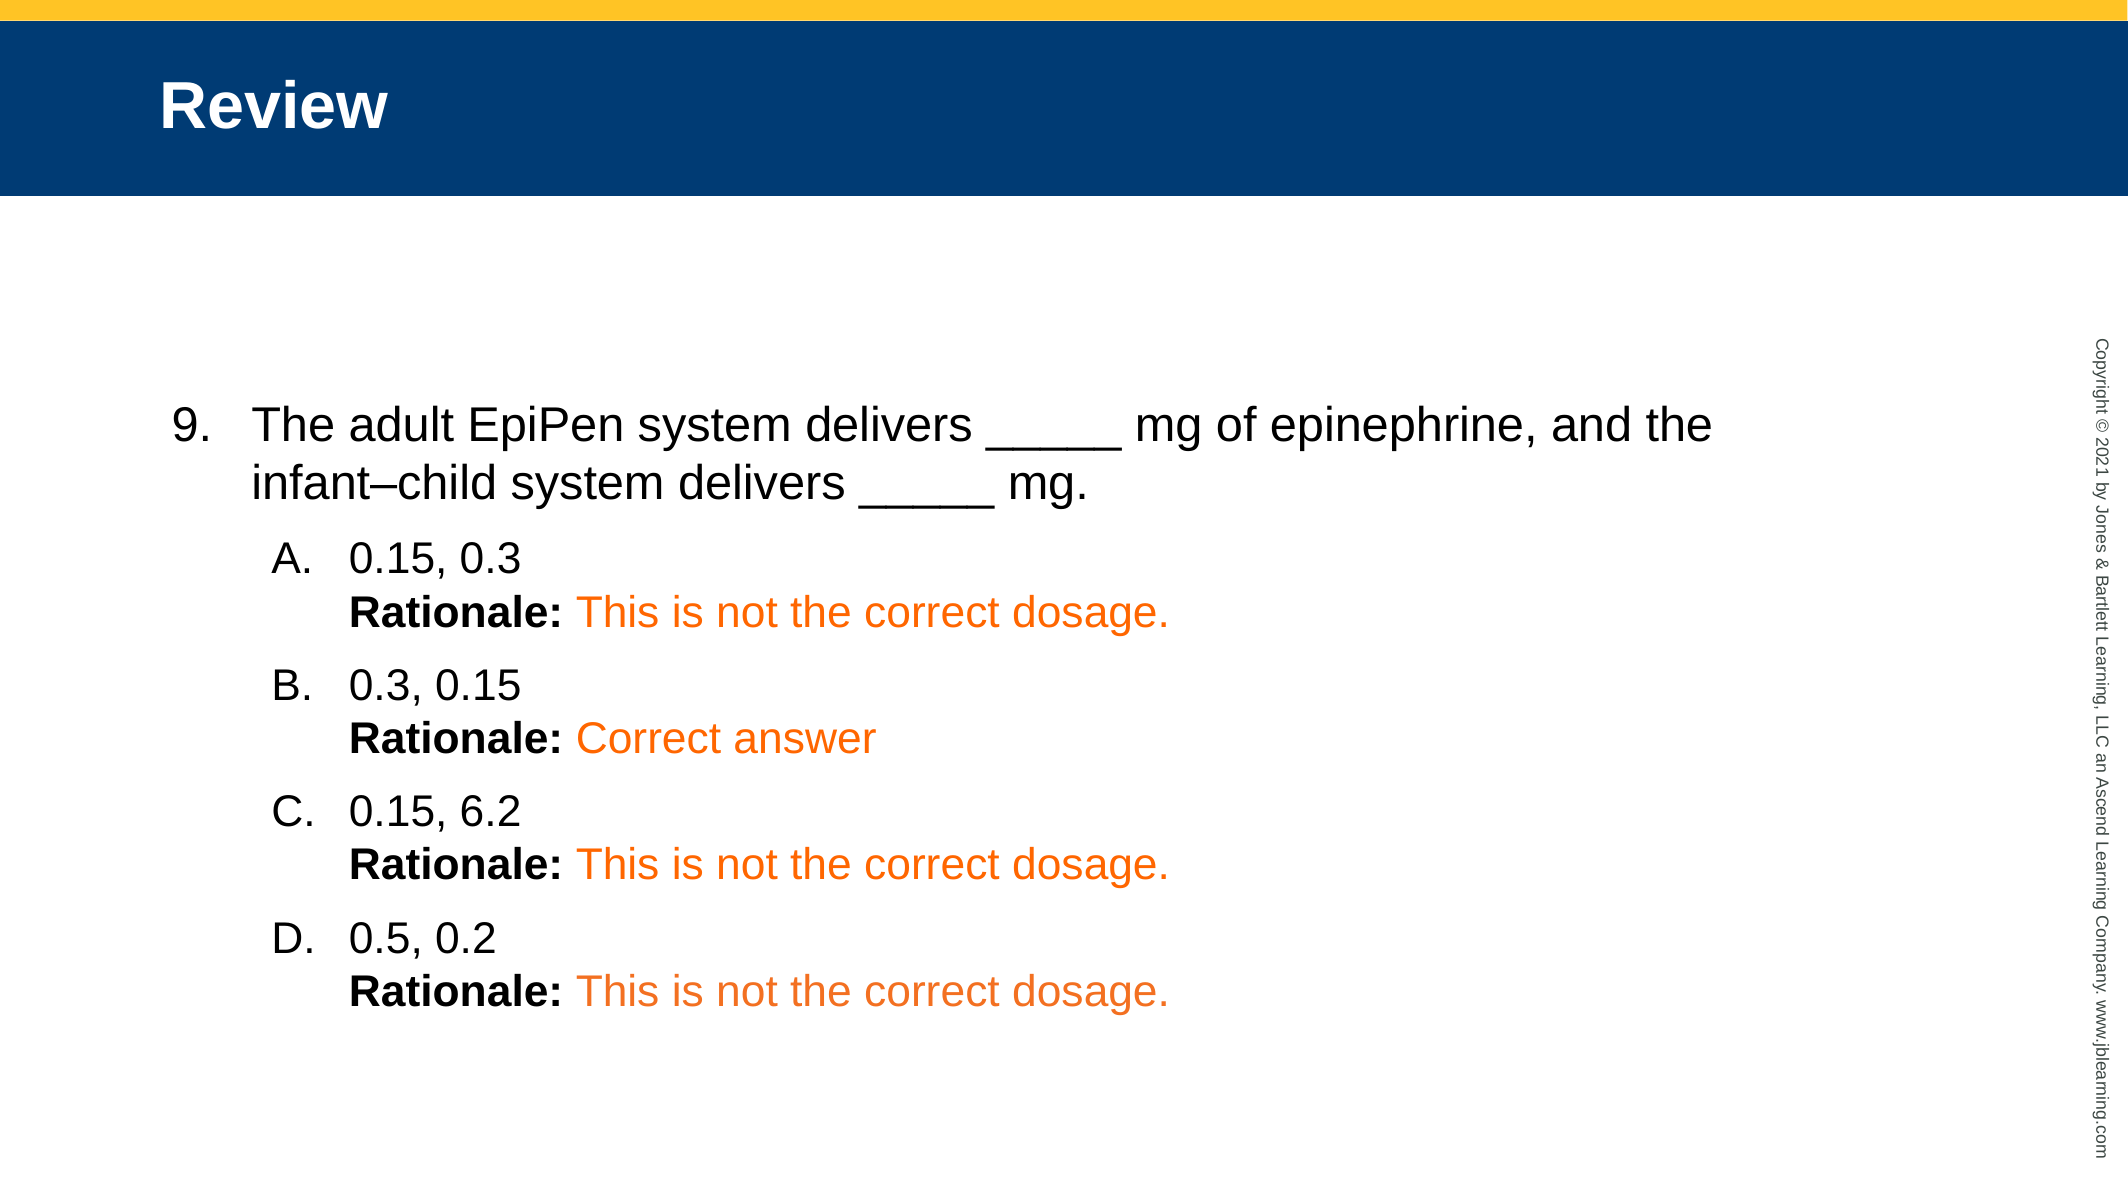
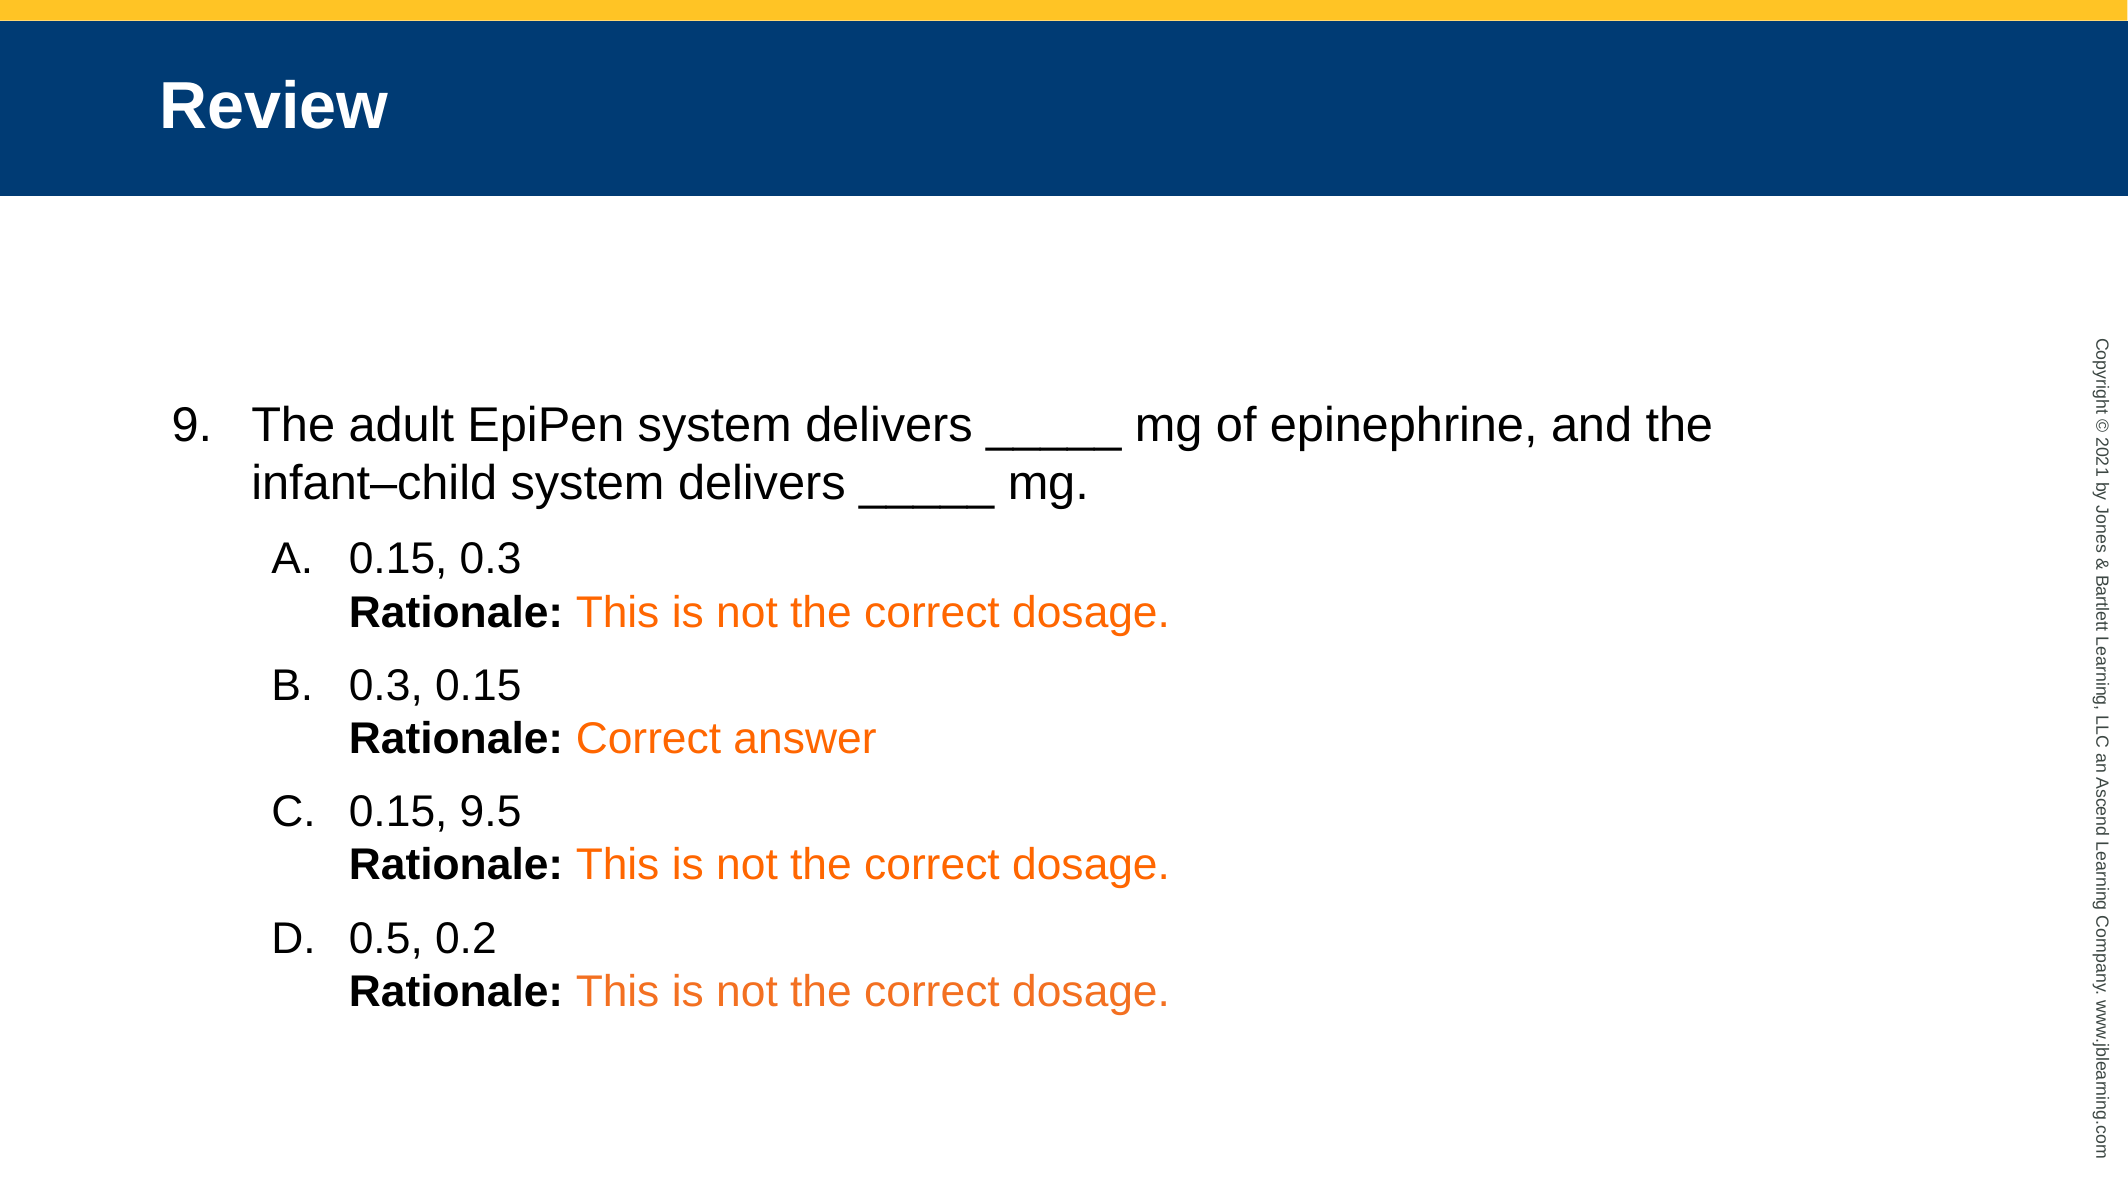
6.2: 6.2 -> 9.5 (491, 812)
